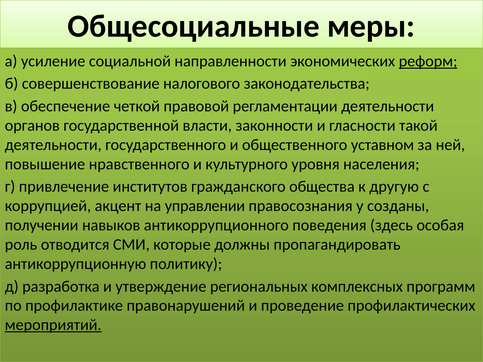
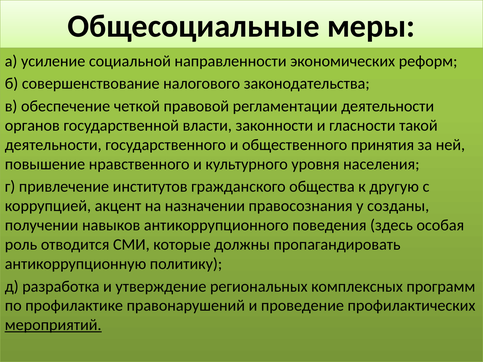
реформ underline: present -> none (428, 61)
уставном: уставном -> принятия (383, 145)
управлении: управлении -> назначении (205, 206)
